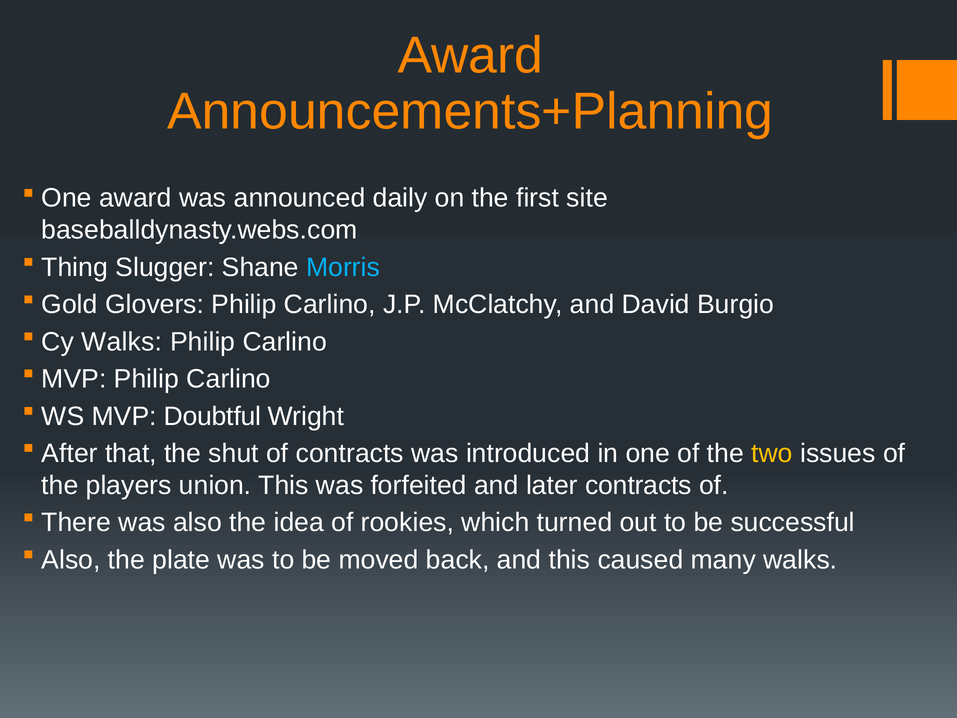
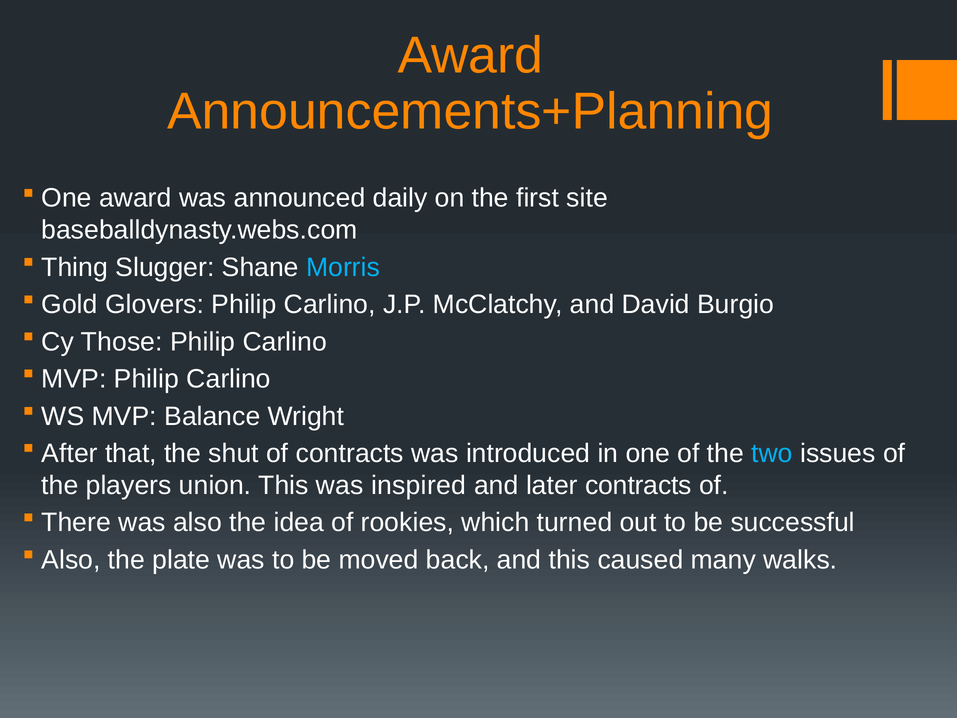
Cy Walks: Walks -> Those (122, 342)
Doubtful: Doubtful -> Balance (212, 416)
two colour: yellow -> light blue (772, 453)
forfeited: forfeited -> inspired (419, 485)
